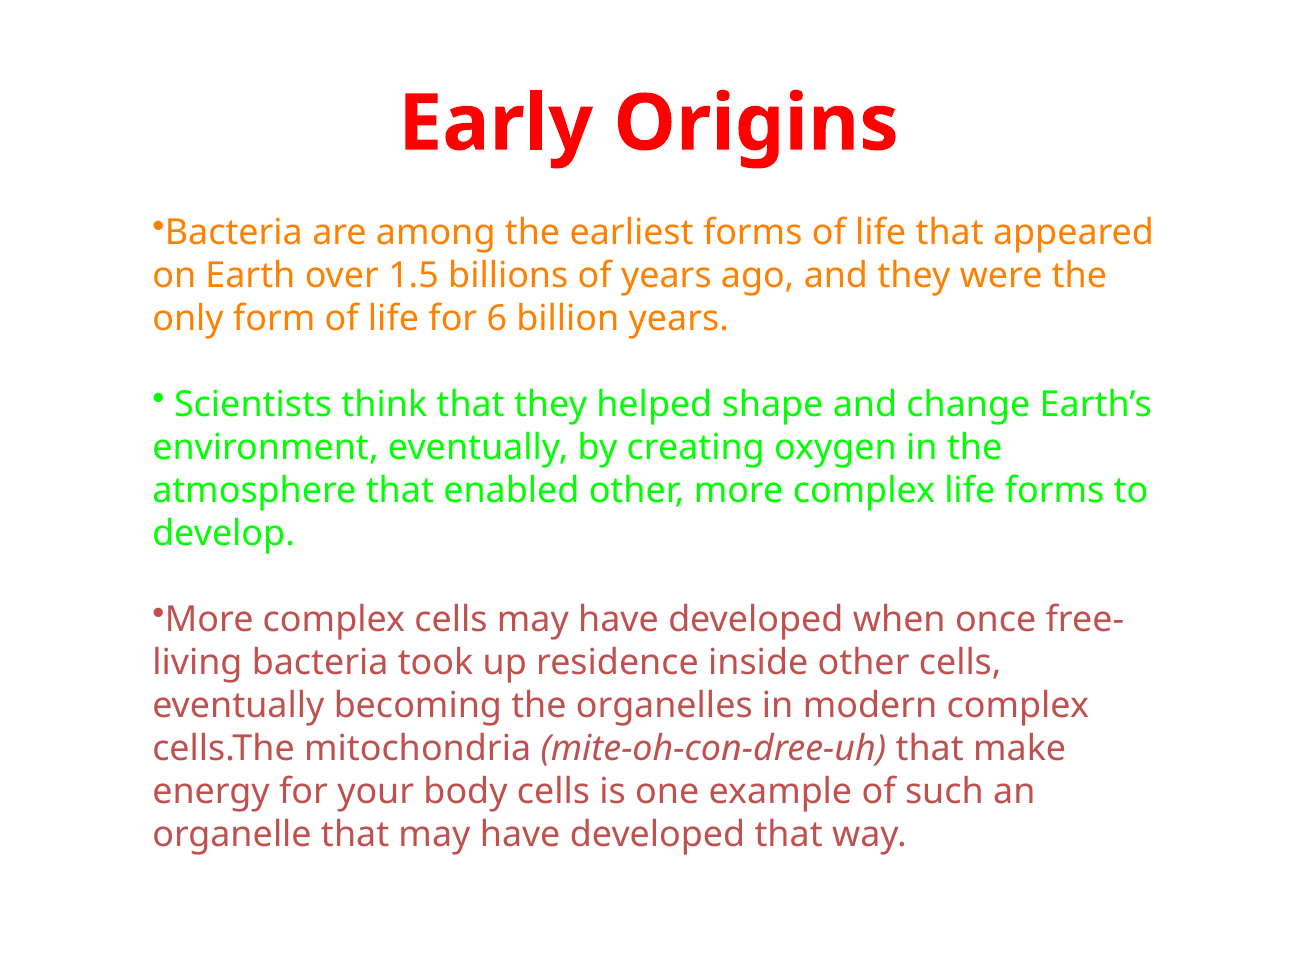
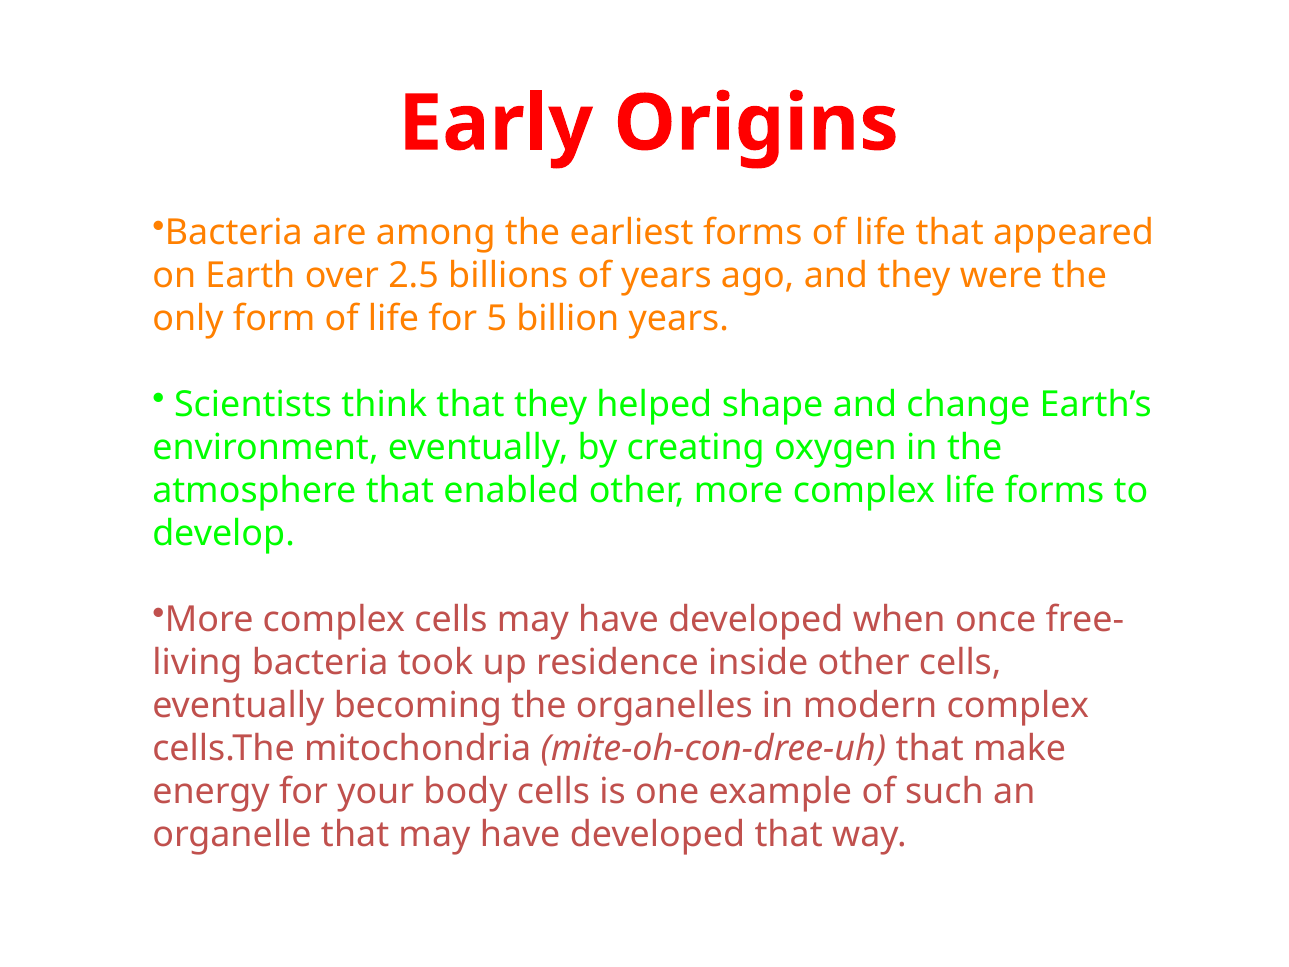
1.5: 1.5 -> 2.5 (414, 275)
6: 6 -> 5 (497, 318)
